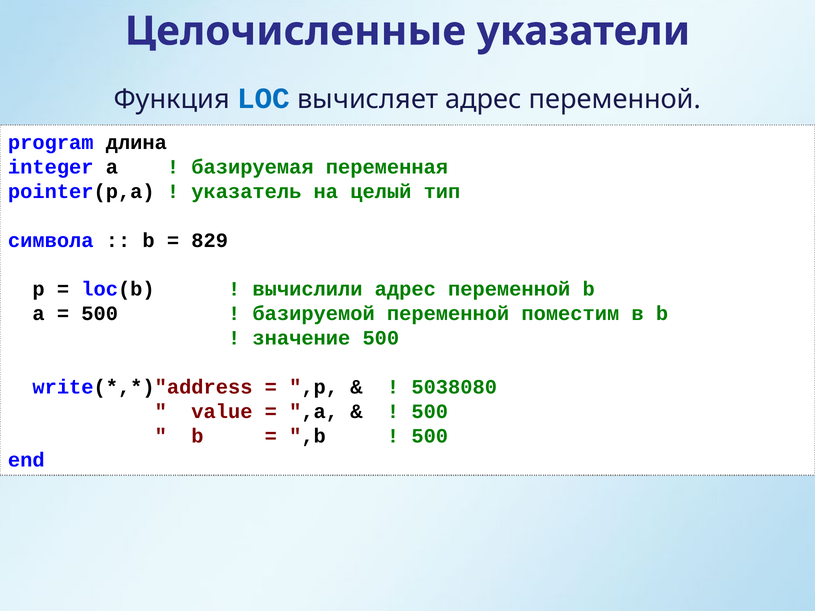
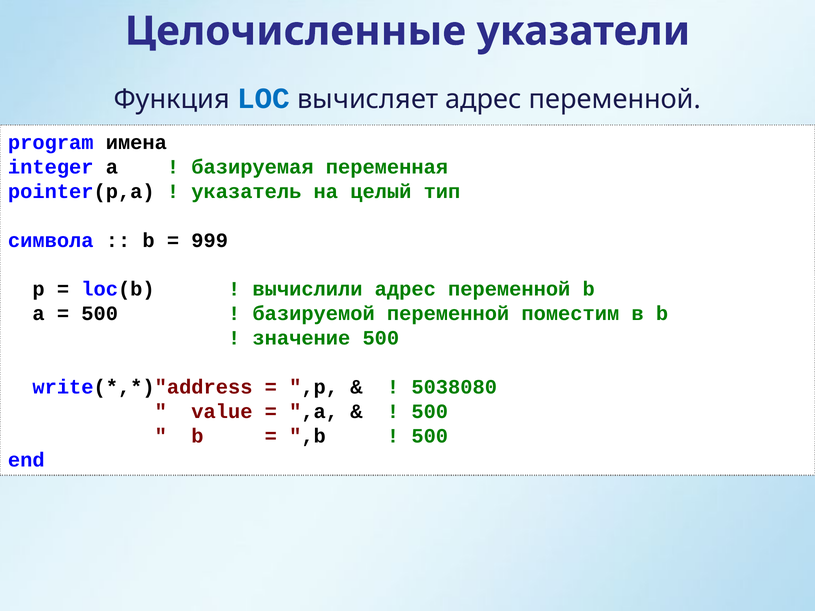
длина: длина -> имена (136, 143)
829: 829 -> 999 (210, 240)
